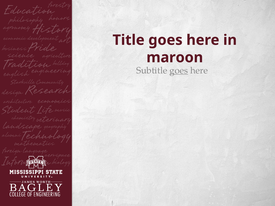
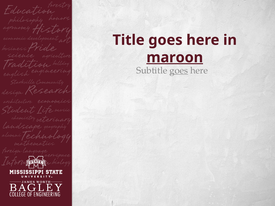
maroon underline: none -> present (175, 58)
